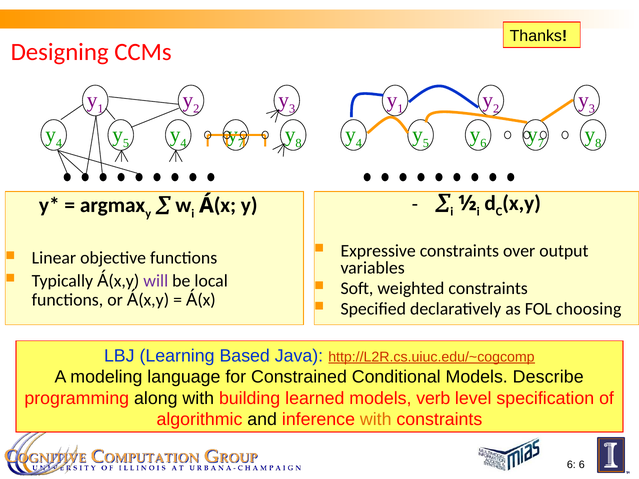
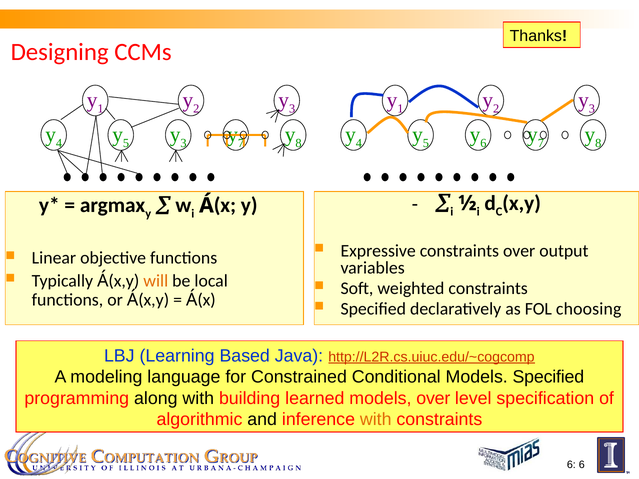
4: 4 -> 3 (184, 143)
will colour: purple -> orange (156, 281)
Describe: Describe -> Specified (548, 377)
models verb: verb -> over (433, 398)
